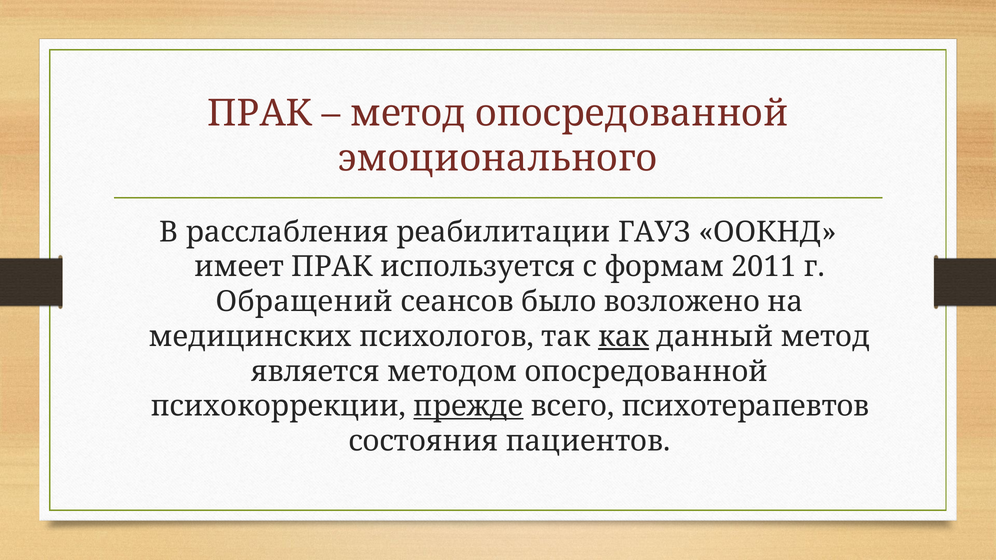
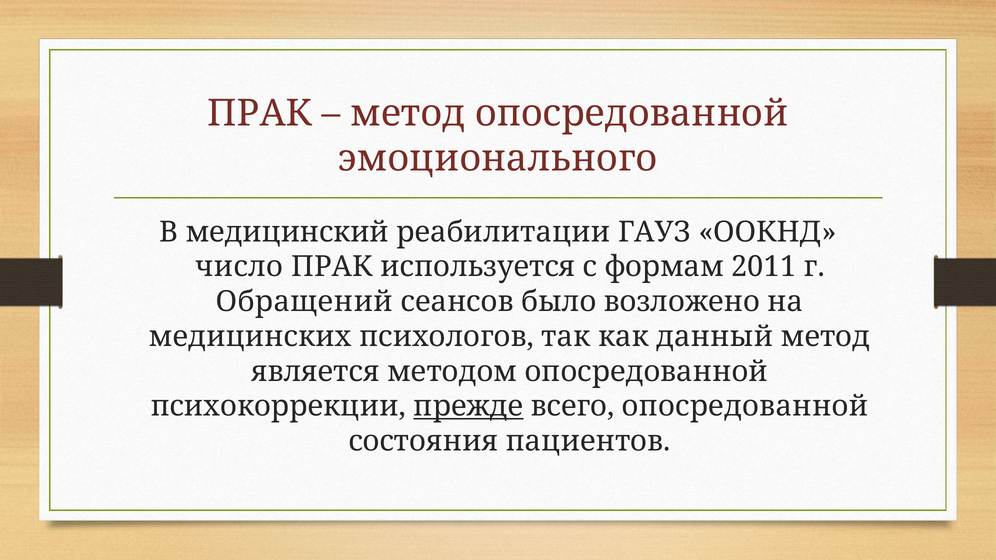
расслабления: расслабления -> медицинский (287, 232)
имеет: имеет -> число (239, 267)
как underline: present -> none (624, 337)
всего психотерапевтов: психотерапевтов -> опосредованной (745, 406)
